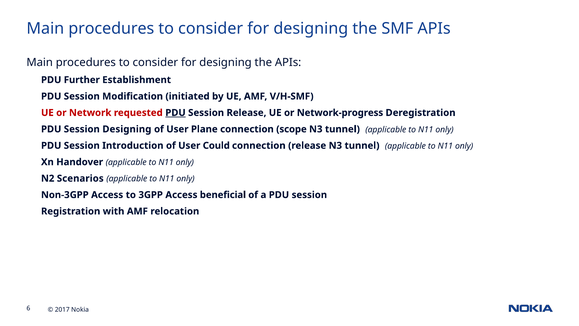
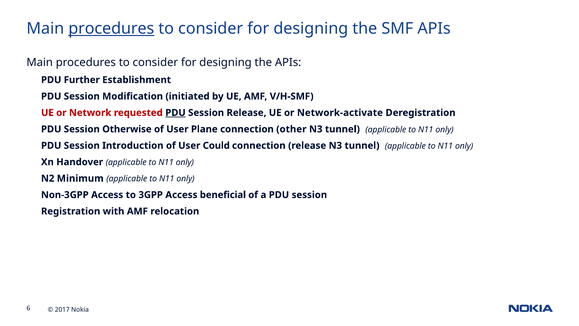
procedures underline: none -> present (111, 29)
Network-progress: Network-progress -> Network-activate (340, 113)
Session Designing: Designing -> Otherwise (127, 129)
scope: scope -> other (291, 129)
Scenarios: Scenarios -> Minimum (80, 178)
